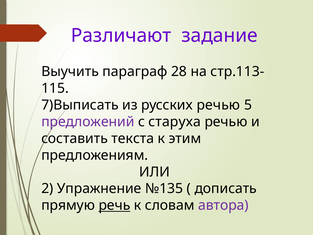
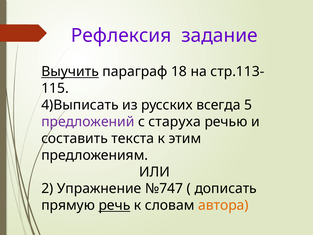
Различают: Различают -> Рефлексия (121, 36)
Выучить underline: none -> present (70, 72)
28: 28 -> 18 (179, 72)
7)Выписать: 7)Выписать -> 4)Выписать (80, 105)
русских речью: речью -> всегда (218, 105)
№135: №135 -> №747 (164, 188)
автора colour: purple -> orange (223, 205)
